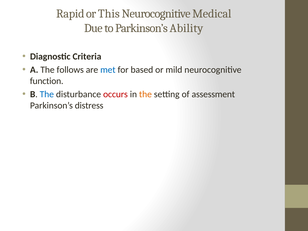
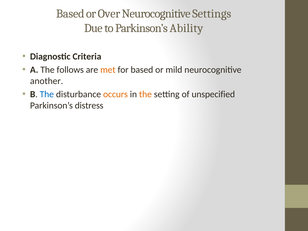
Rapid: Rapid -> Based (70, 14)
This: This -> Over (109, 14)
Medical: Medical -> Settings (212, 14)
met colour: blue -> orange (108, 70)
function: function -> another (47, 81)
occurs colour: red -> orange (115, 94)
assessment: assessment -> unspecified (213, 94)
